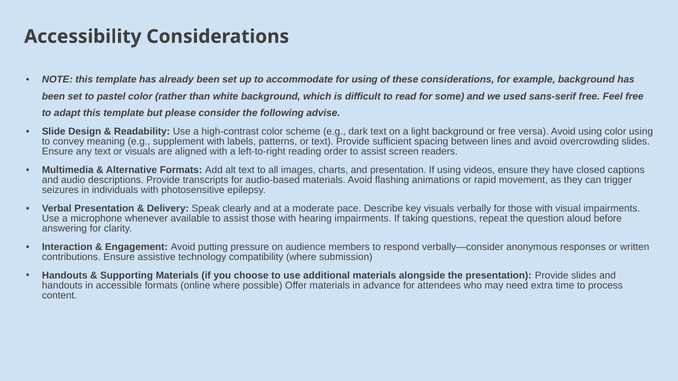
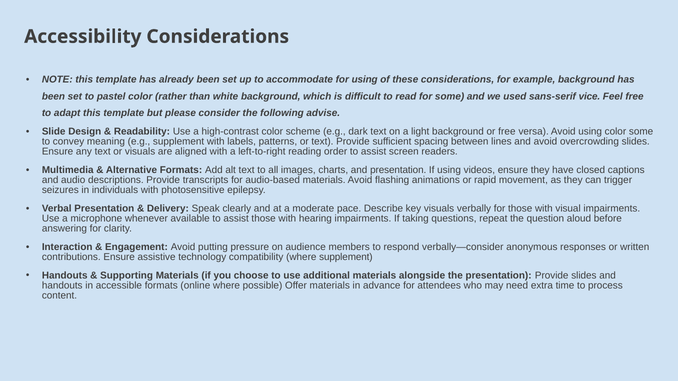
sans-serif free: free -> vice (589, 96)
color using: using -> some (641, 132)
where submission: submission -> supplement (346, 257)
